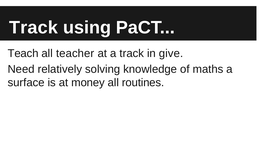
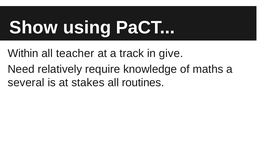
Track: Track -> Show (33, 28)
Teach: Teach -> Within (23, 53)
solving: solving -> require (103, 69)
surface: surface -> several (26, 83)
money: money -> stakes (88, 83)
